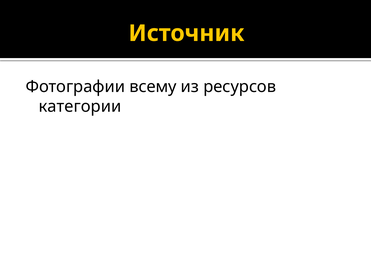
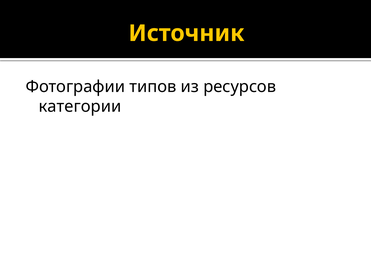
всему: всему -> типов (153, 87)
